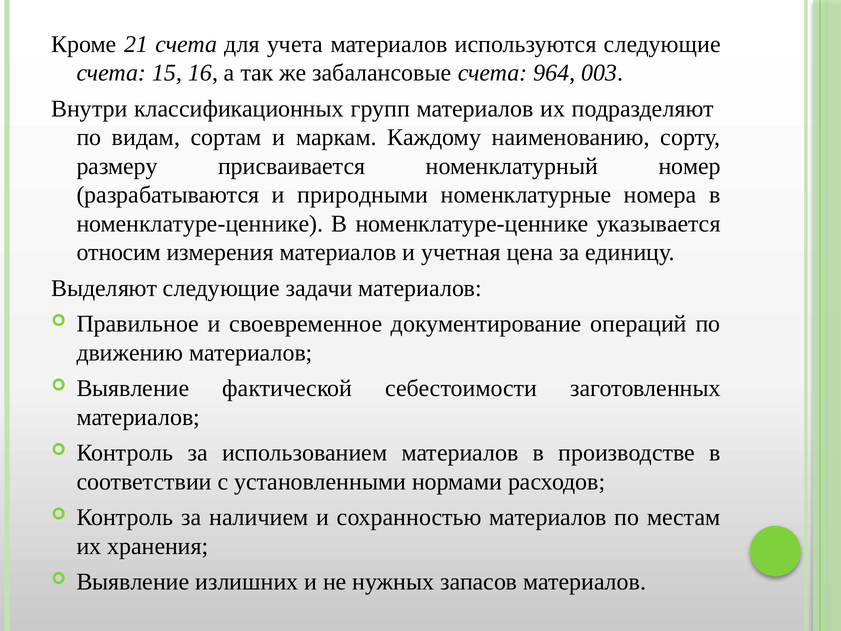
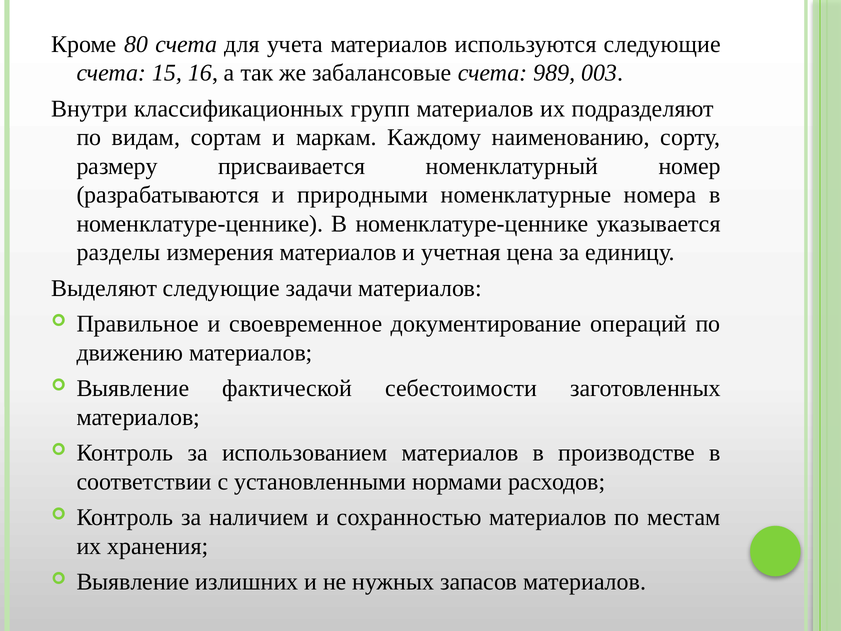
21: 21 -> 80 (136, 44)
964: 964 -> 989 (554, 73)
относим: относим -> разделы (119, 252)
